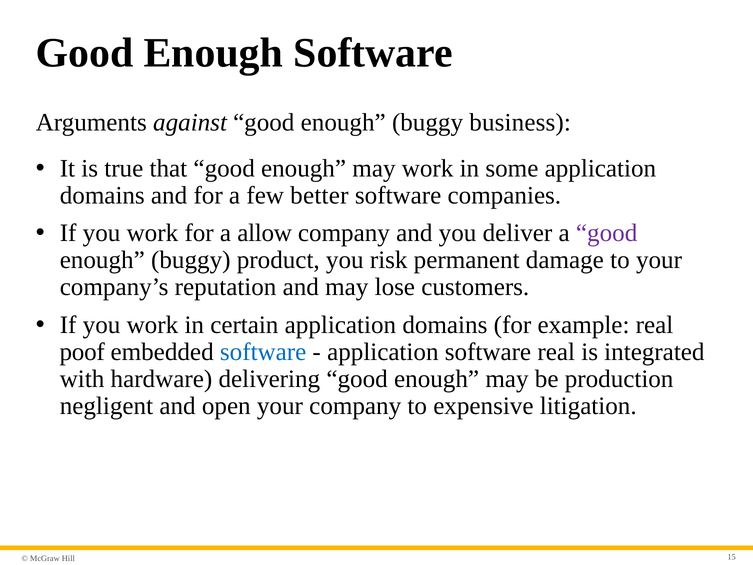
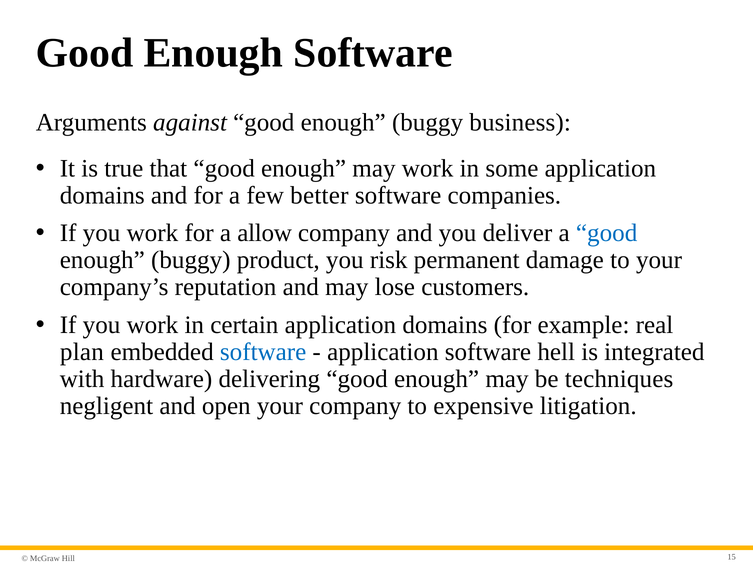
good colour: purple -> blue (607, 233)
poof: poof -> plan (82, 352)
software real: real -> hell (556, 352)
production: production -> techniques (619, 379)
